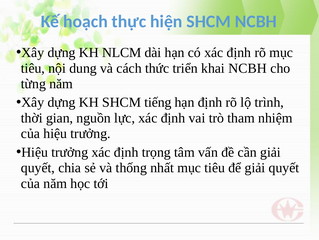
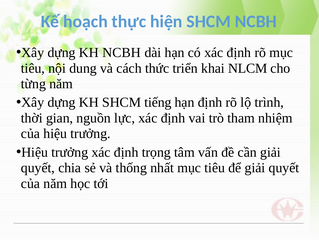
KH NLCM: NLCM -> NCBH (122, 52)
khai NCBH: NCBH -> NLCM (248, 68)
